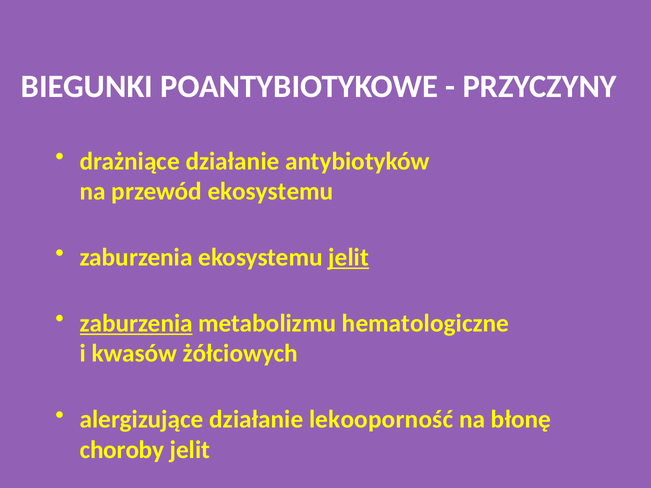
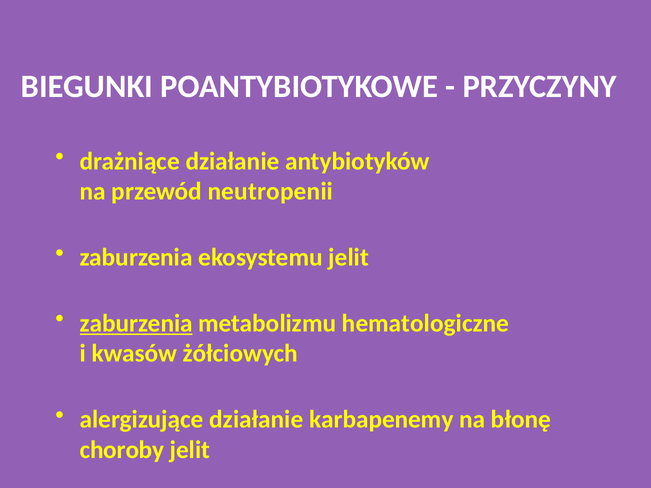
przewód ekosystemu: ekosystemu -> neutropenii (270, 192)
jelit underline: present -> none (349, 258)
lekooporność: lekooporność -> karbapenemy (381, 420)
